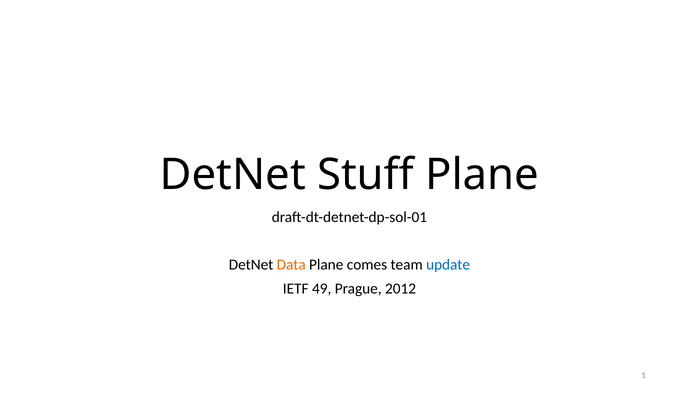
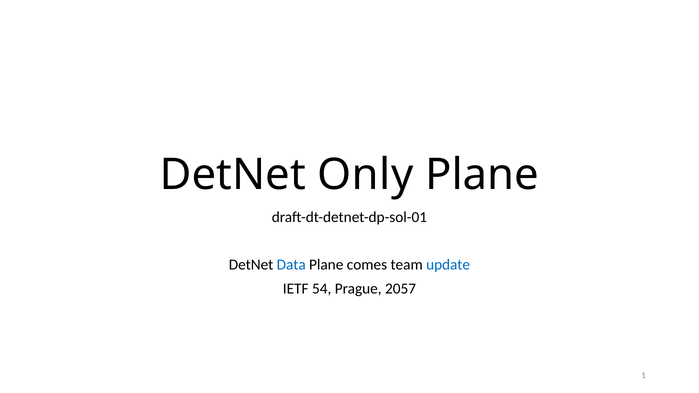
Stuff: Stuff -> Only (365, 175)
Data colour: orange -> blue (291, 265)
49: 49 -> 54 (322, 289)
2012: 2012 -> 2057 (401, 289)
